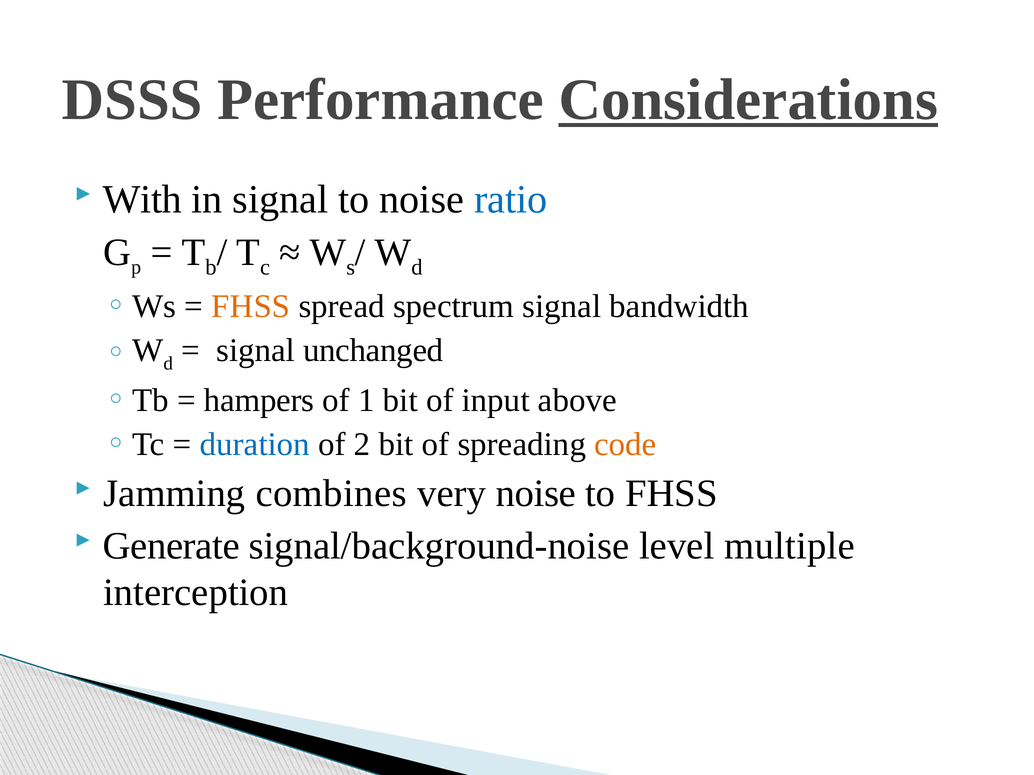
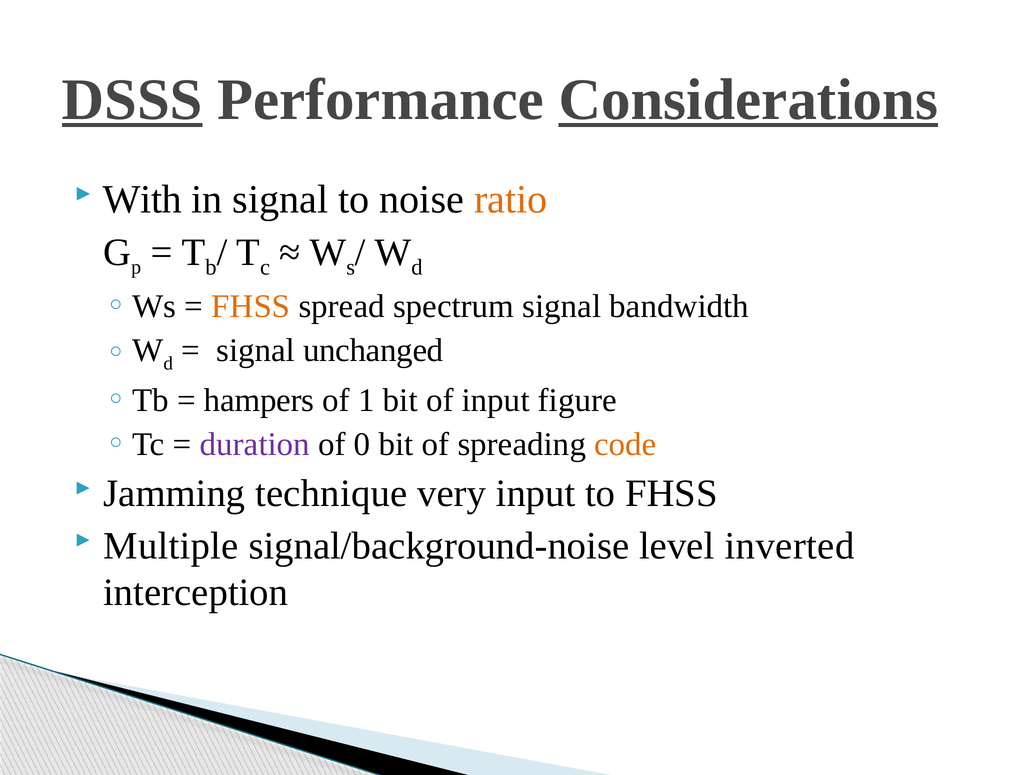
DSSS underline: none -> present (132, 100)
ratio colour: blue -> orange (511, 200)
above: above -> figure (577, 400)
duration colour: blue -> purple (255, 445)
2: 2 -> 0 (362, 445)
combines: combines -> technique (331, 494)
very noise: noise -> input (536, 494)
Generate: Generate -> Multiple (171, 546)
multiple: multiple -> inverted (790, 546)
